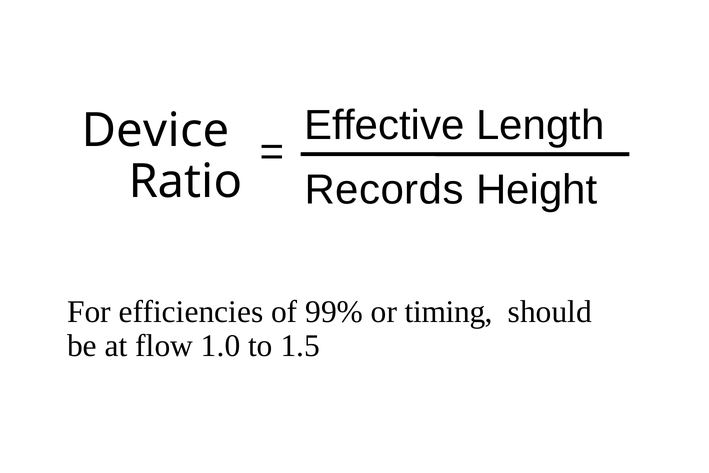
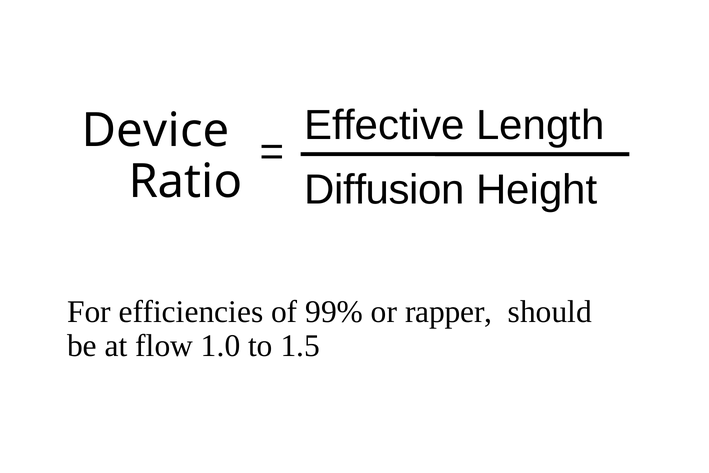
Records: Records -> Diffusion (385, 190)
timing: timing -> rapper (449, 312)
